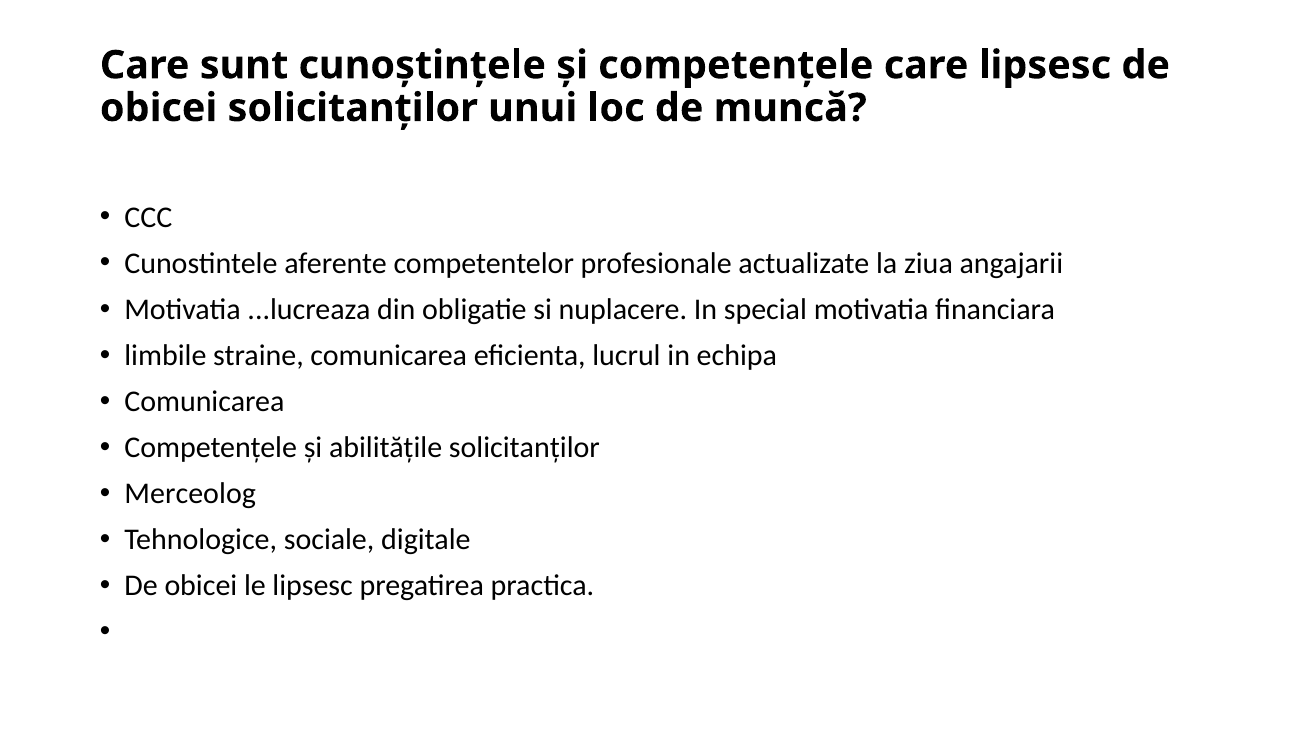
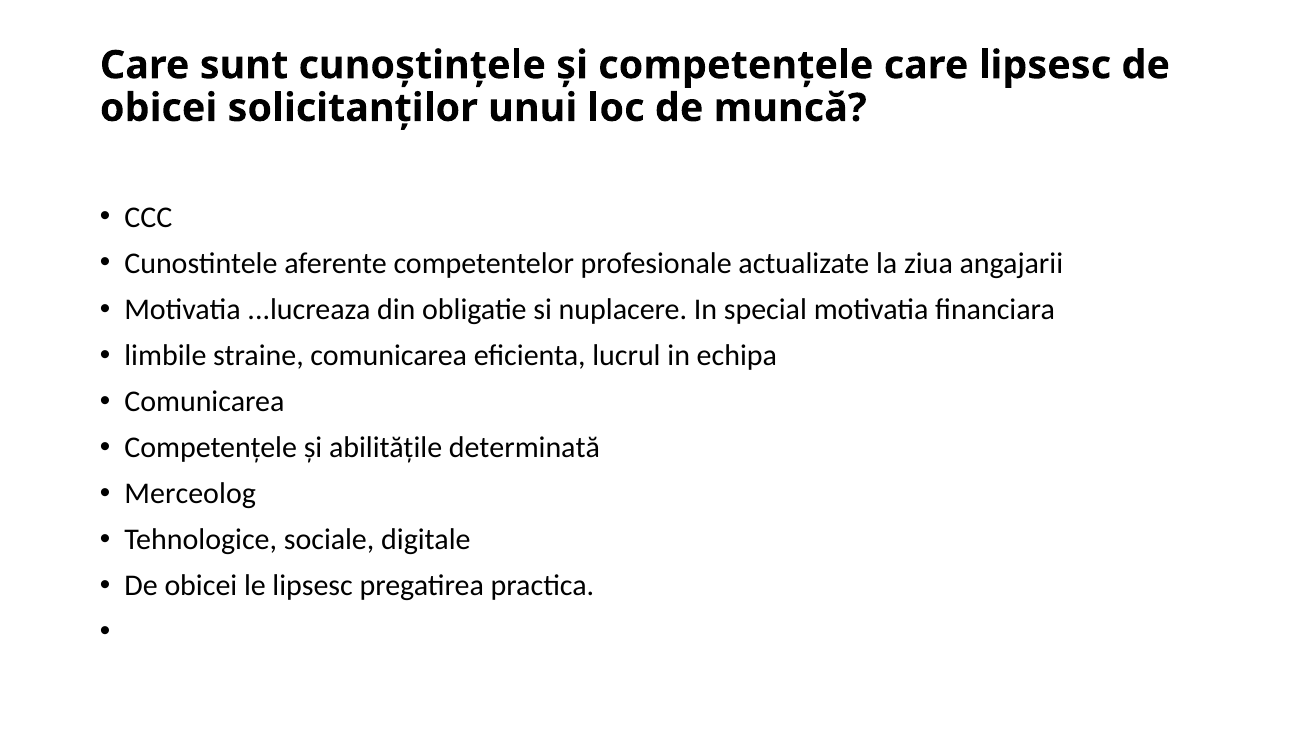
abilitățile solicitanților: solicitanților -> determinată (524, 447)
